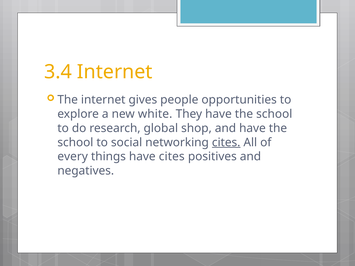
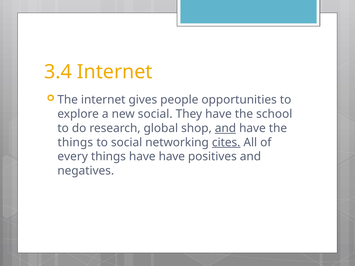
new white: white -> social (155, 114)
and underline: none -> present (225, 128)
school: school -> things (75, 143)
have cites: cites -> have (172, 157)
